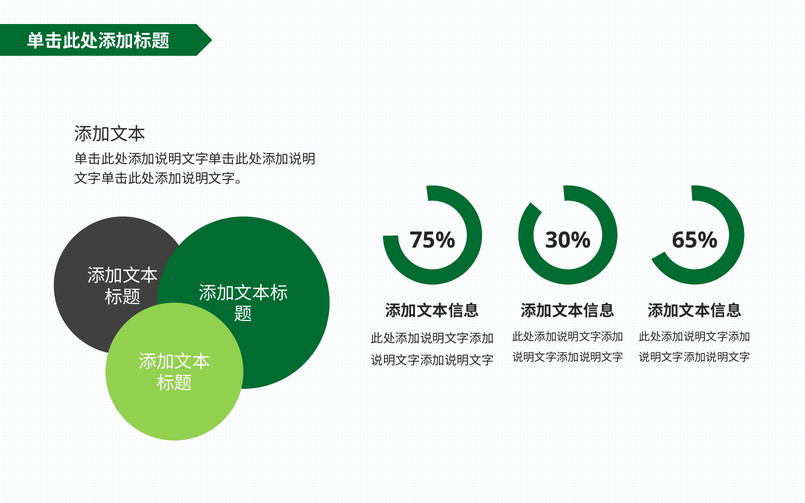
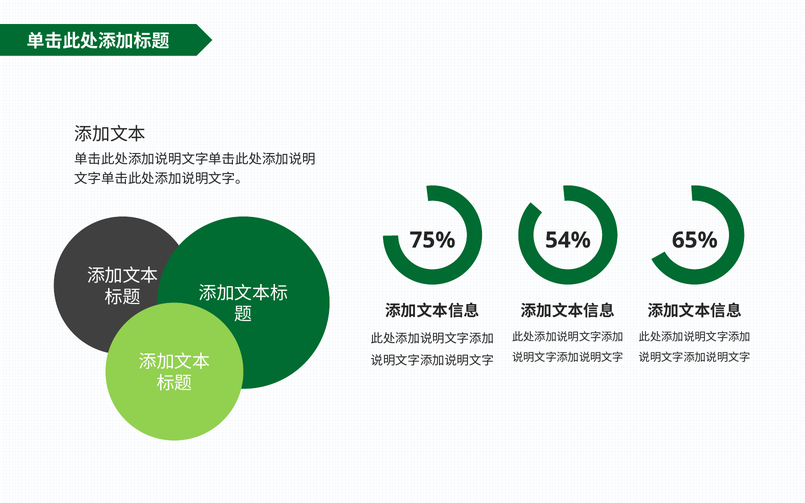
30%: 30% -> 54% (568, 240)
